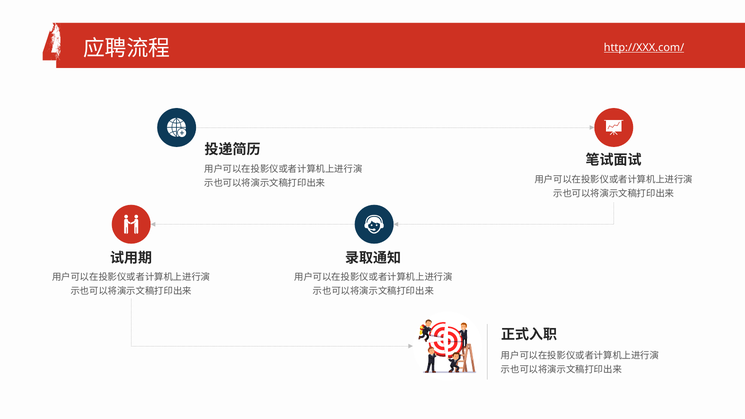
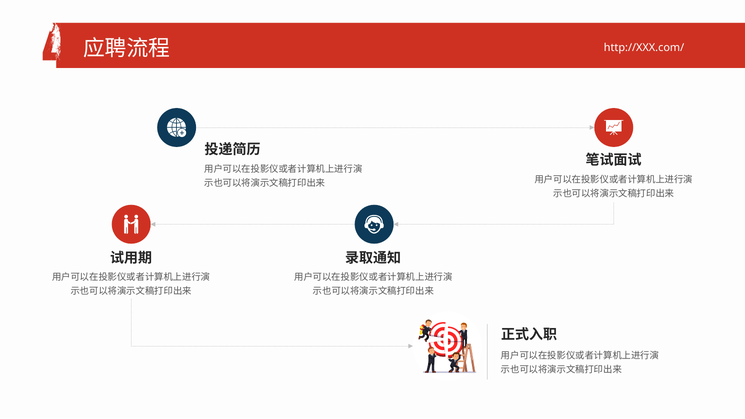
http://XXX.com/ underline: present -> none (644, 48)
